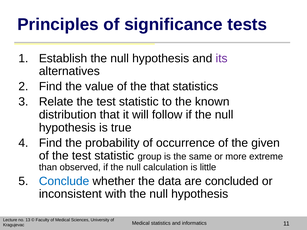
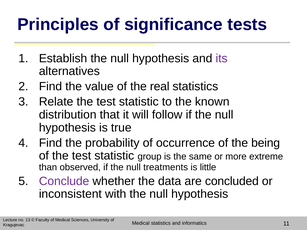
the that: that -> real (160, 87)
given: given -> being (266, 143)
calculation: calculation -> treatments (166, 167)
Conclude colour: blue -> purple (64, 181)
